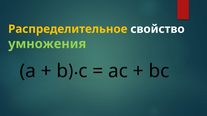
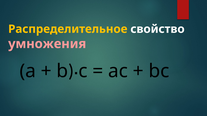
умножения colour: light green -> pink (47, 44)
